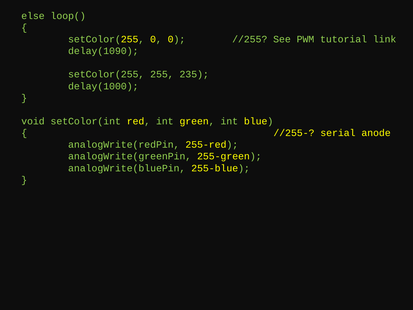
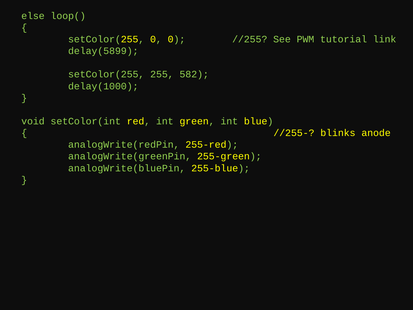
delay(1090: delay(1090 -> delay(5899 (103, 51)
235: 235 -> 582 (194, 74)
serial: serial -> blinks (338, 133)
